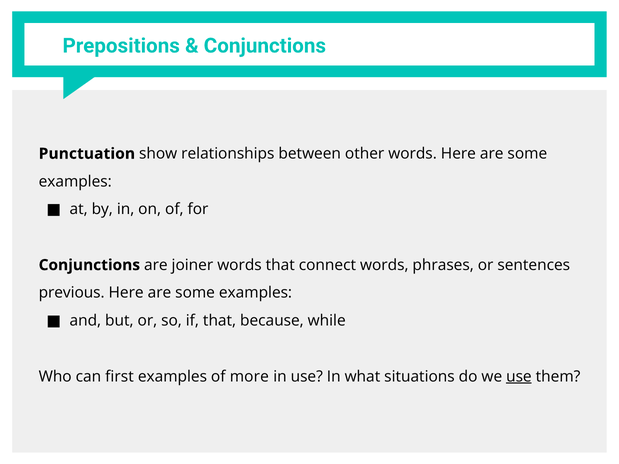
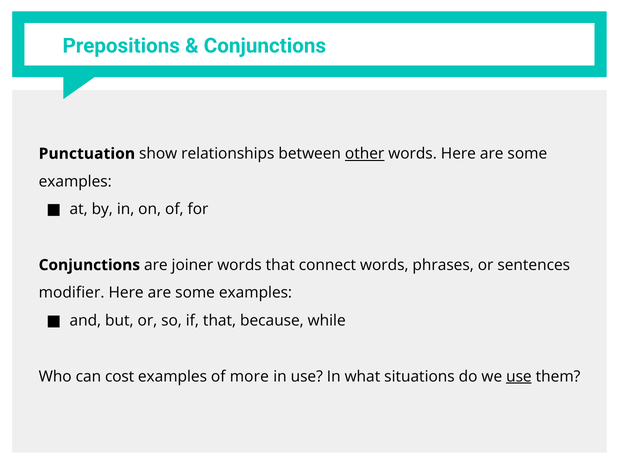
other underline: none -> present (365, 154)
previous: previous -> modifier (72, 293)
first: first -> cost (120, 377)
